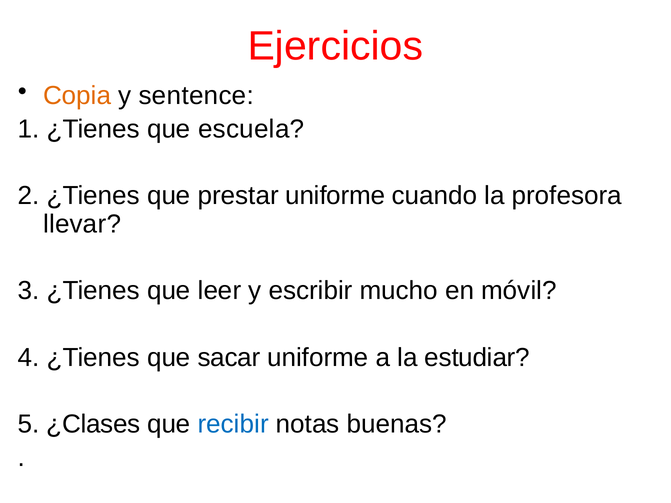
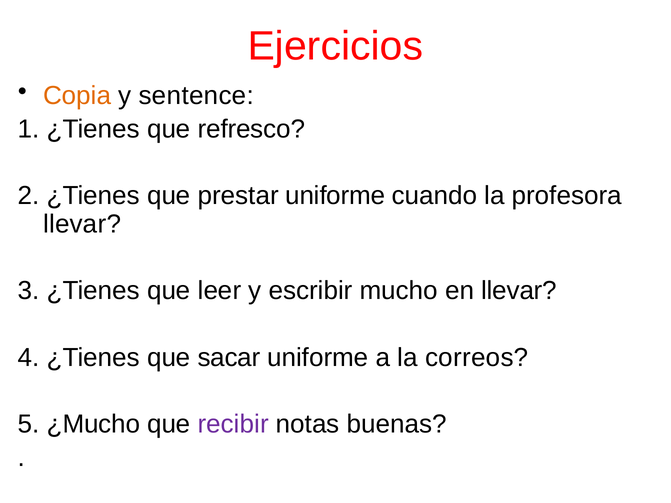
escuela: escuela -> refresco (251, 129)
en móvil: móvil -> llevar (519, 291)
estudiar: estudiar -> correos (477, 358)
¿Clases: ¿Clases -> ¿Mucho (93, 425)
recibir colour: blue -> purple (233, 425)
